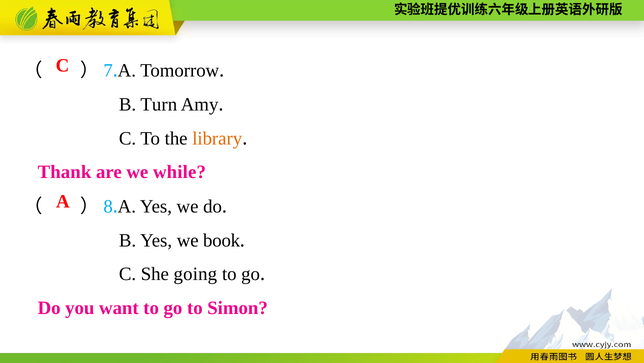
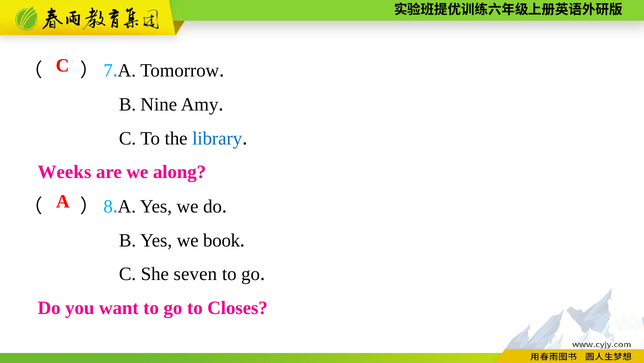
Turn: Turn -> Nine (159, 104)
library colour: orange -> blue (217, 138)
Thank: Thank -> Weeks (64, 172)
while: while -> along (180, 172)
going: going -> seven (195, 274)
Simon: Simon -> Closes (238, 307)
